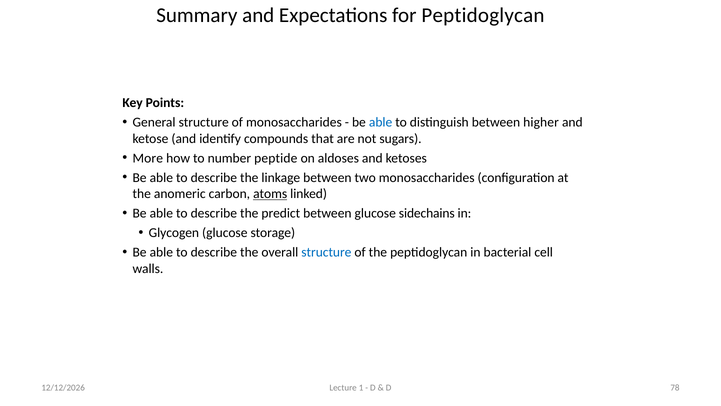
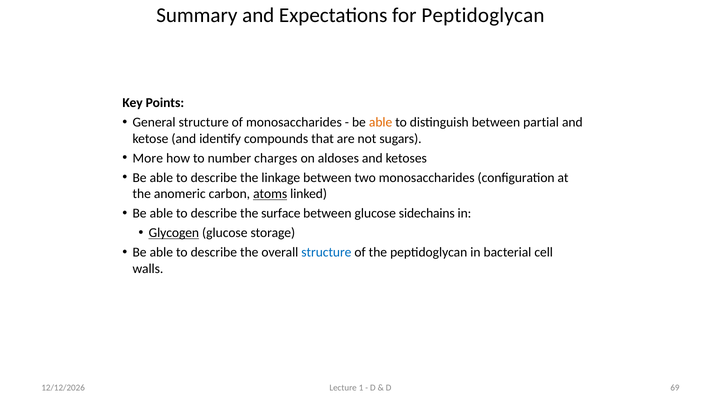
able colour: blue -> orange (381, 122)
higher: higher -> partial (541, 122)
peptide: peptide -> charges (276, 158)
predict: predict -> surface (281, 213)
Glycogen underline: none -> present (174, 233)
78: 78 -> 69 (675, 387)
